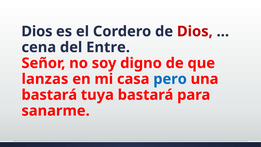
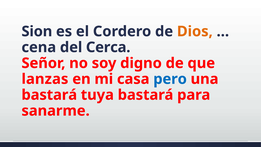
Dios: Dios -> Sion (37, 31)
Dios colour: red -> orange (195, 31)
Entre: Entre -> Cerca (108, 47)
